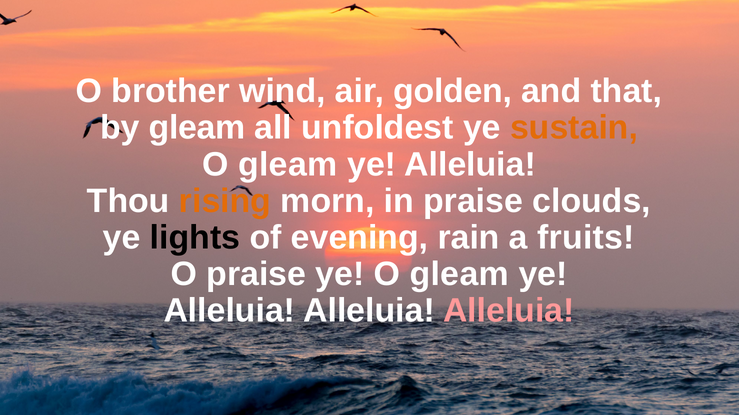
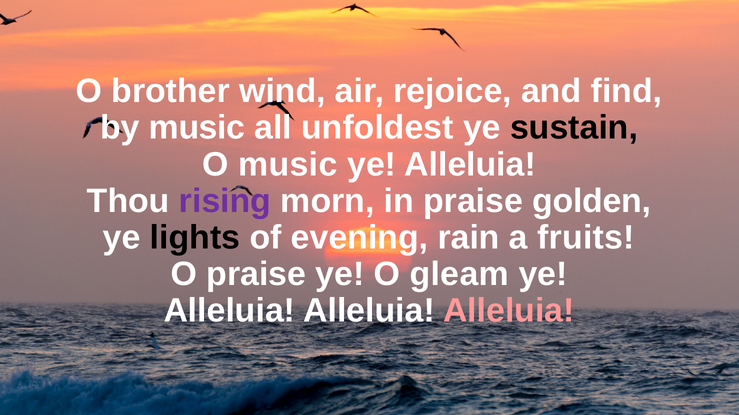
golden: golden -> rejoice (453, 91)
that: that -> find (626, 91)
by gleam: gleam -> music (197, 128)
sustain colour: orange -> black (574, 128)
gleam: gleam -> music (288, 165)
rising colour: orange -> purple (225, 201)
clouds: clouds -> golden (592, 201)
